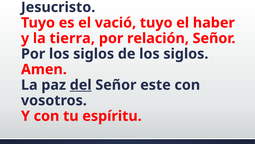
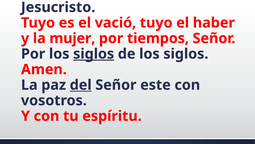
tierra: tierra -> mujer (72, 38)
relación: relación -> tiempos (158, 38)
siglos underline: none -> present (94, 54)
